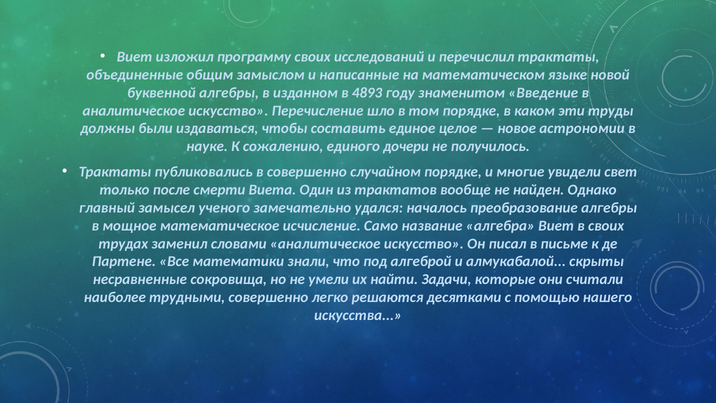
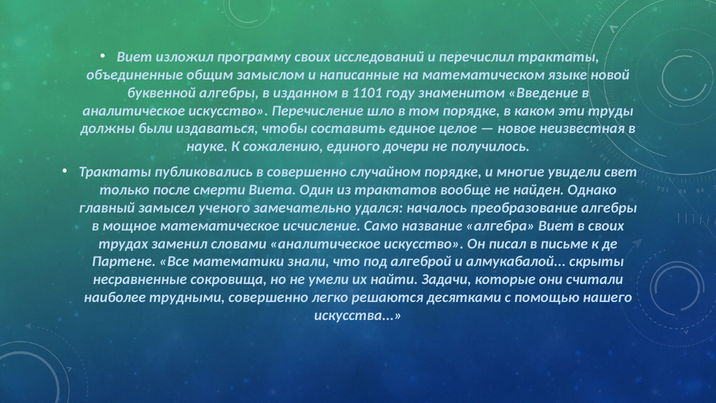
4893: 4893 -> 1101 (367, 93)
астрономии: астрономии -> неизвестная (582, 128)
